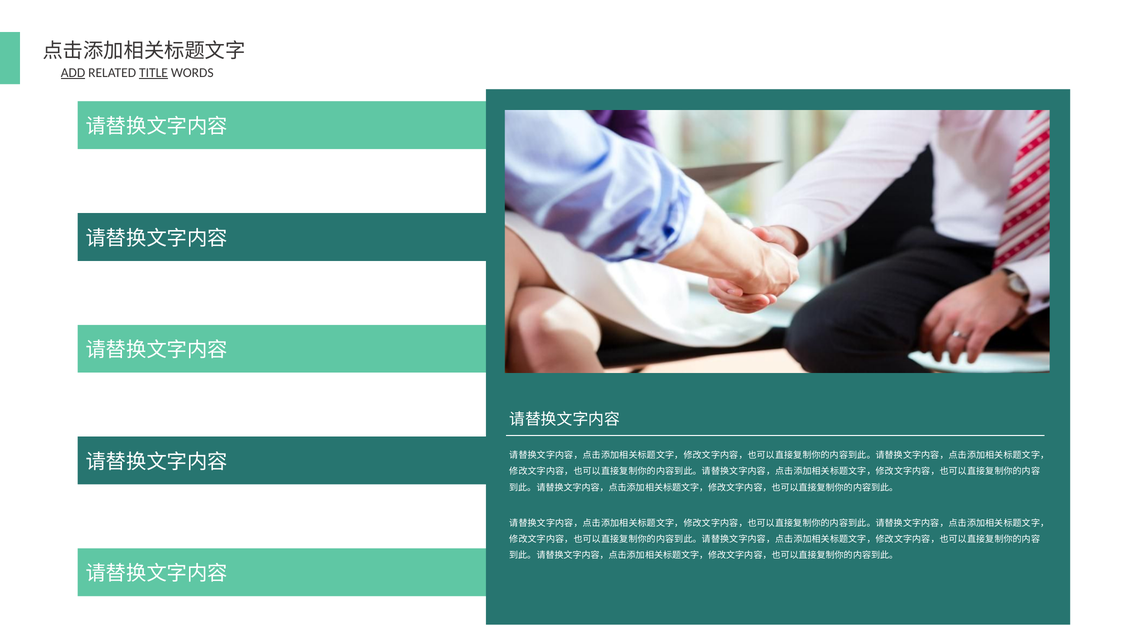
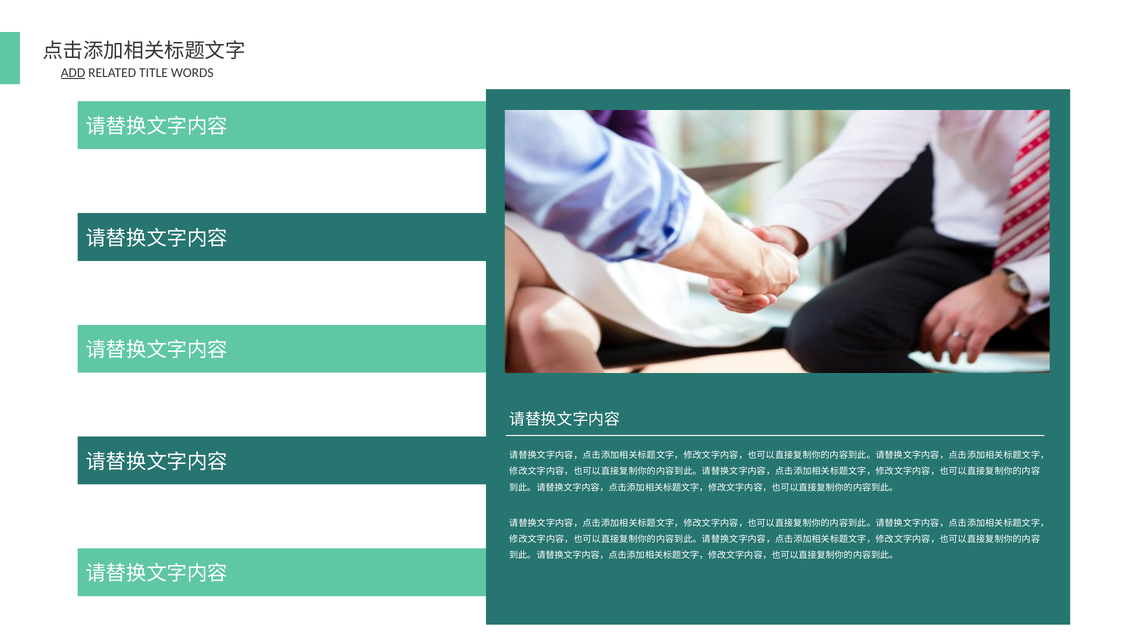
TITLE underline: present -> none (154, 73)
